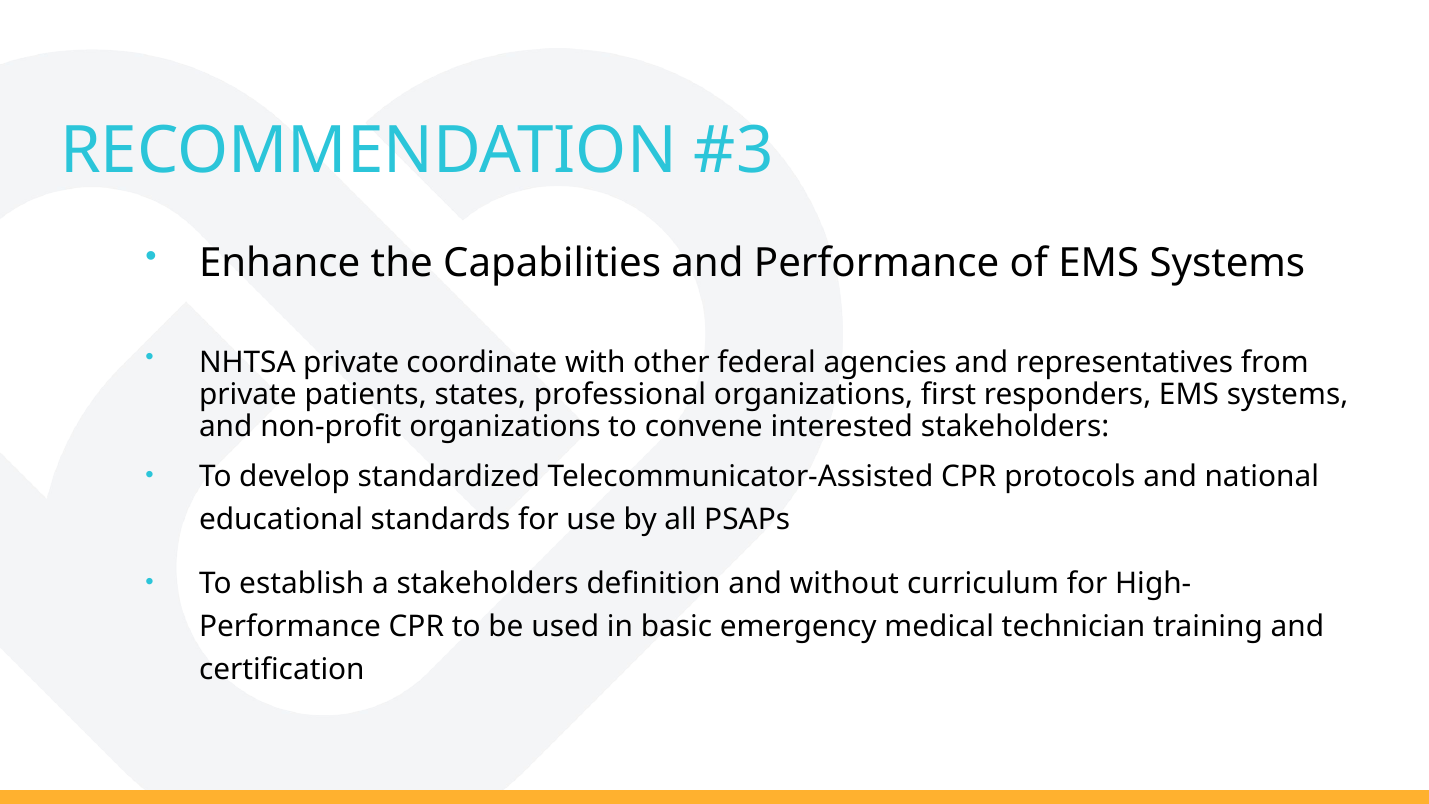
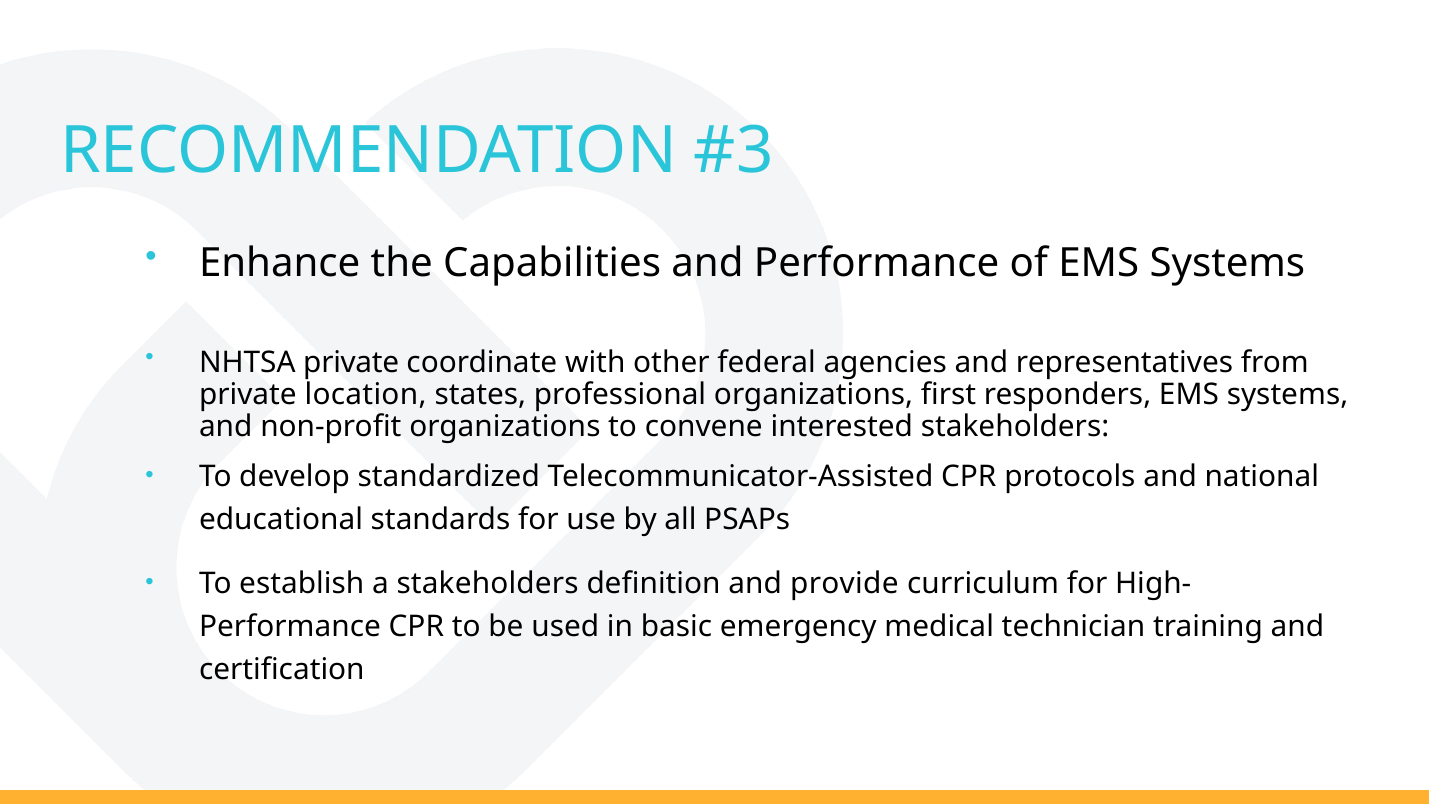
patients: patients -> location (366, 394)
without: without -> provide (844, 584)
